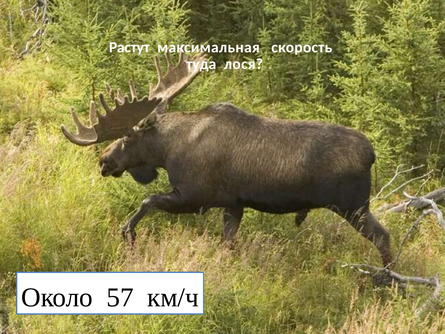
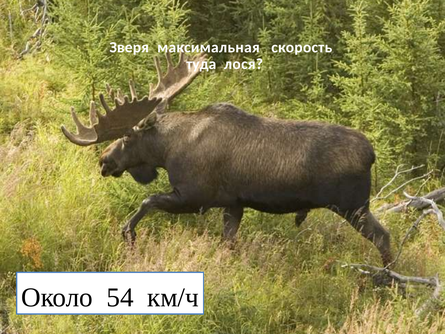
Растут: Растут -> Зверя (129, 47)
57: 57 -> 54 (120, 297)
